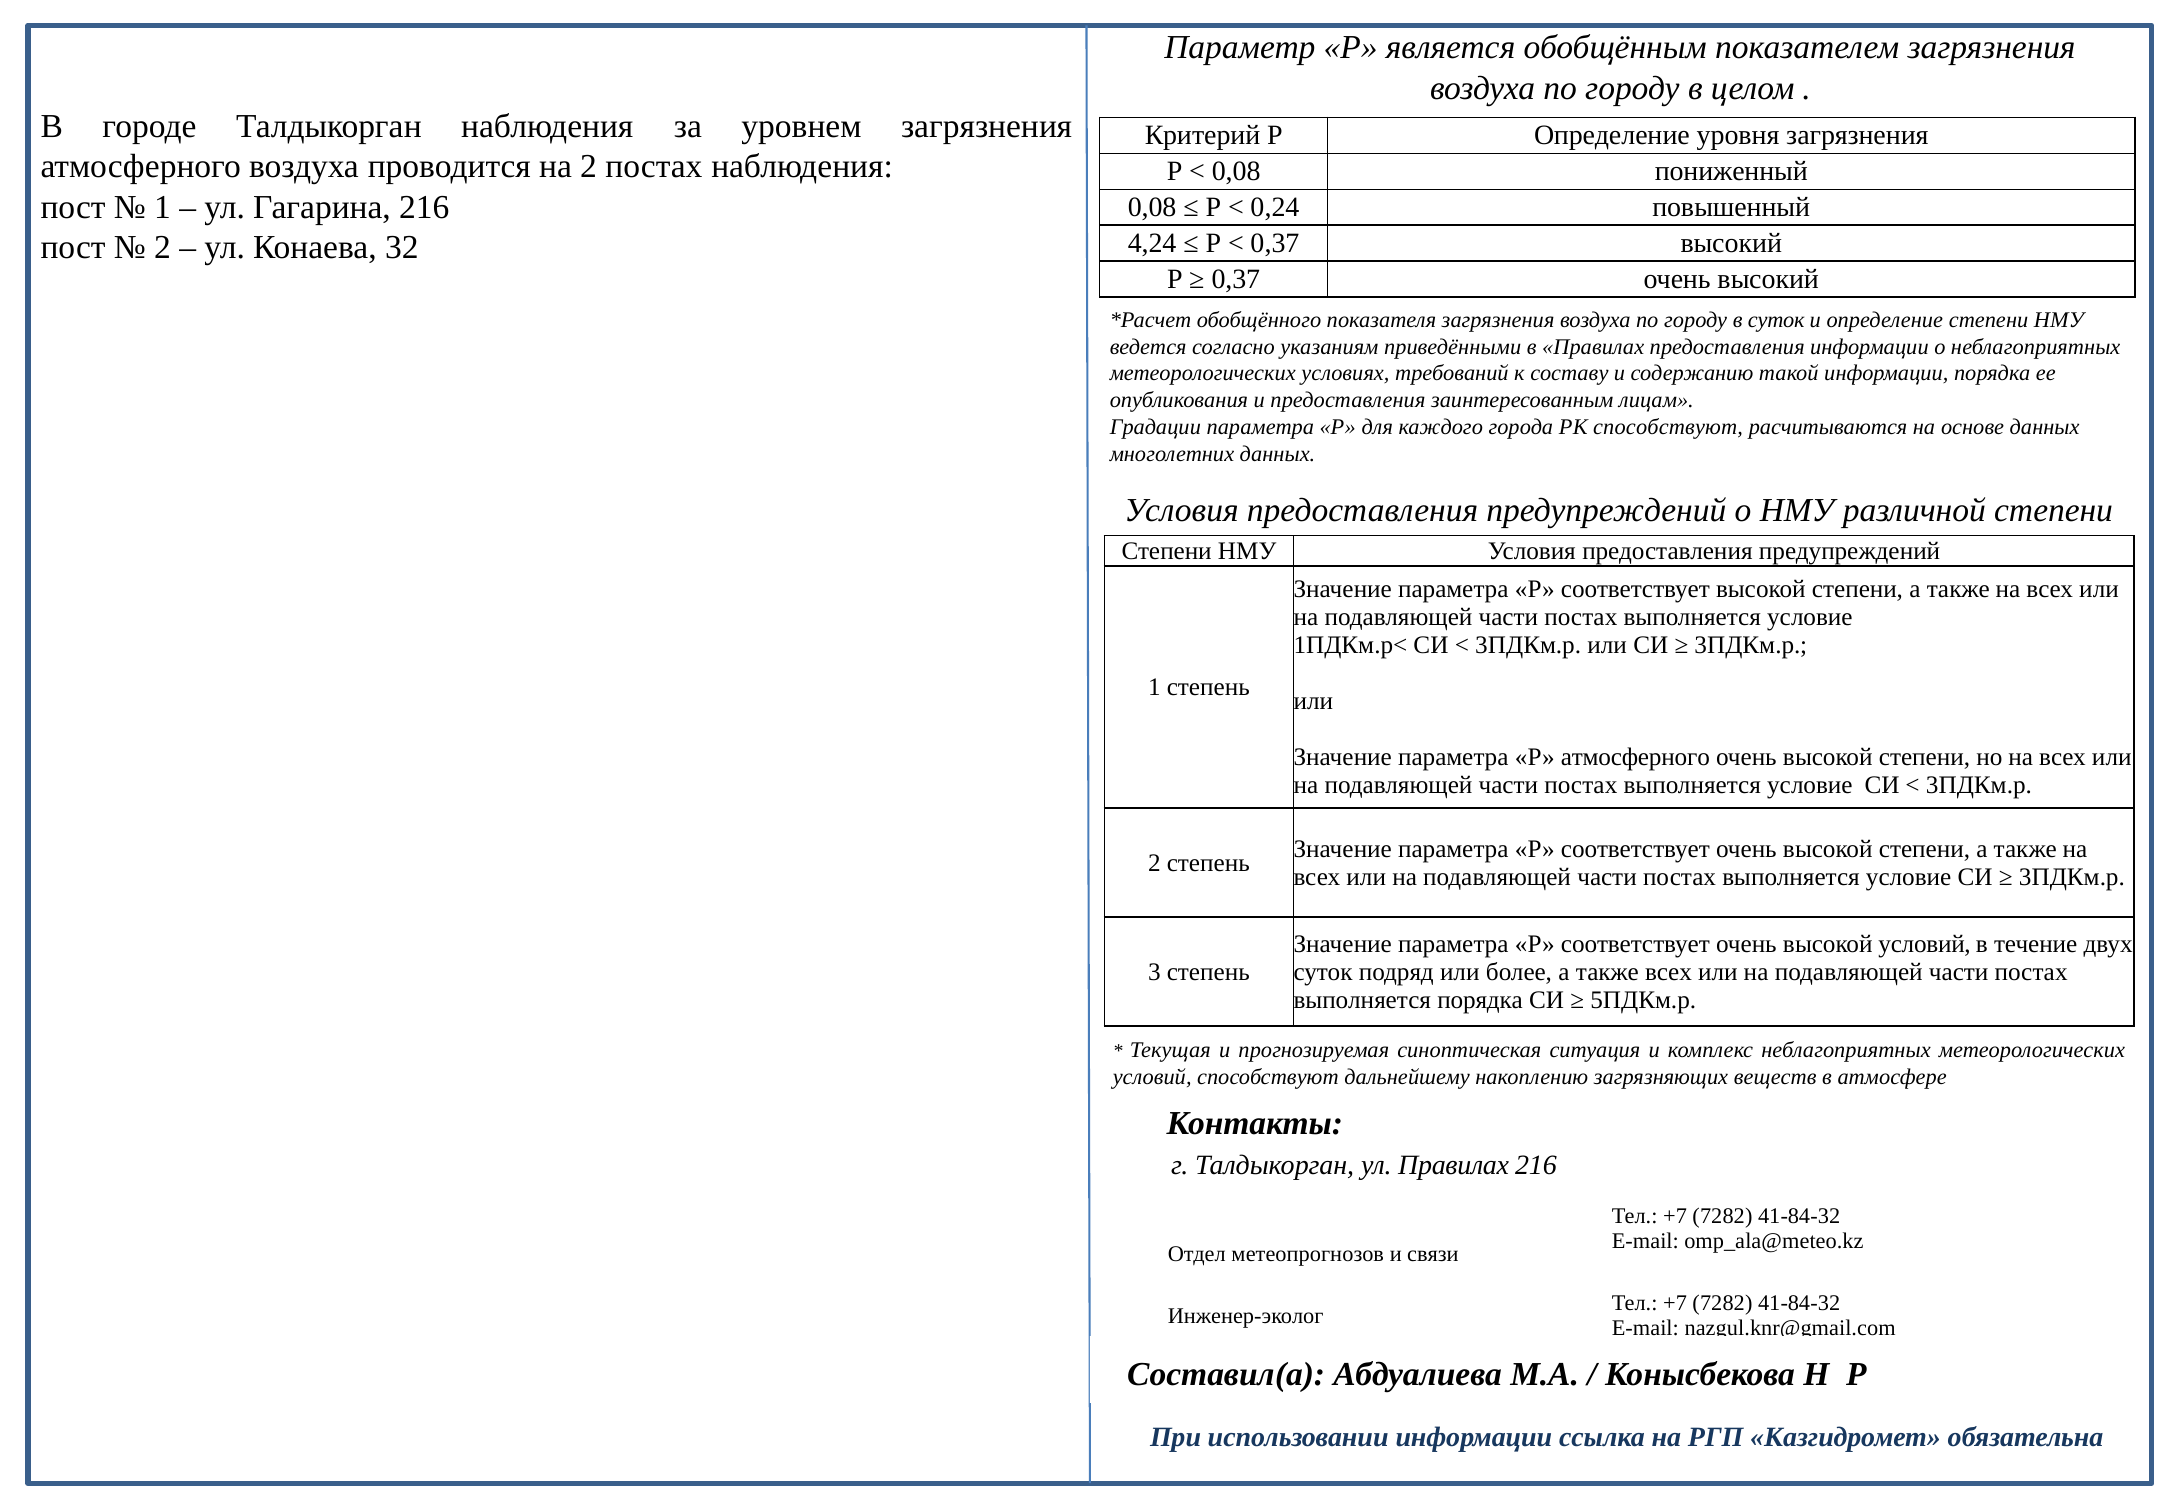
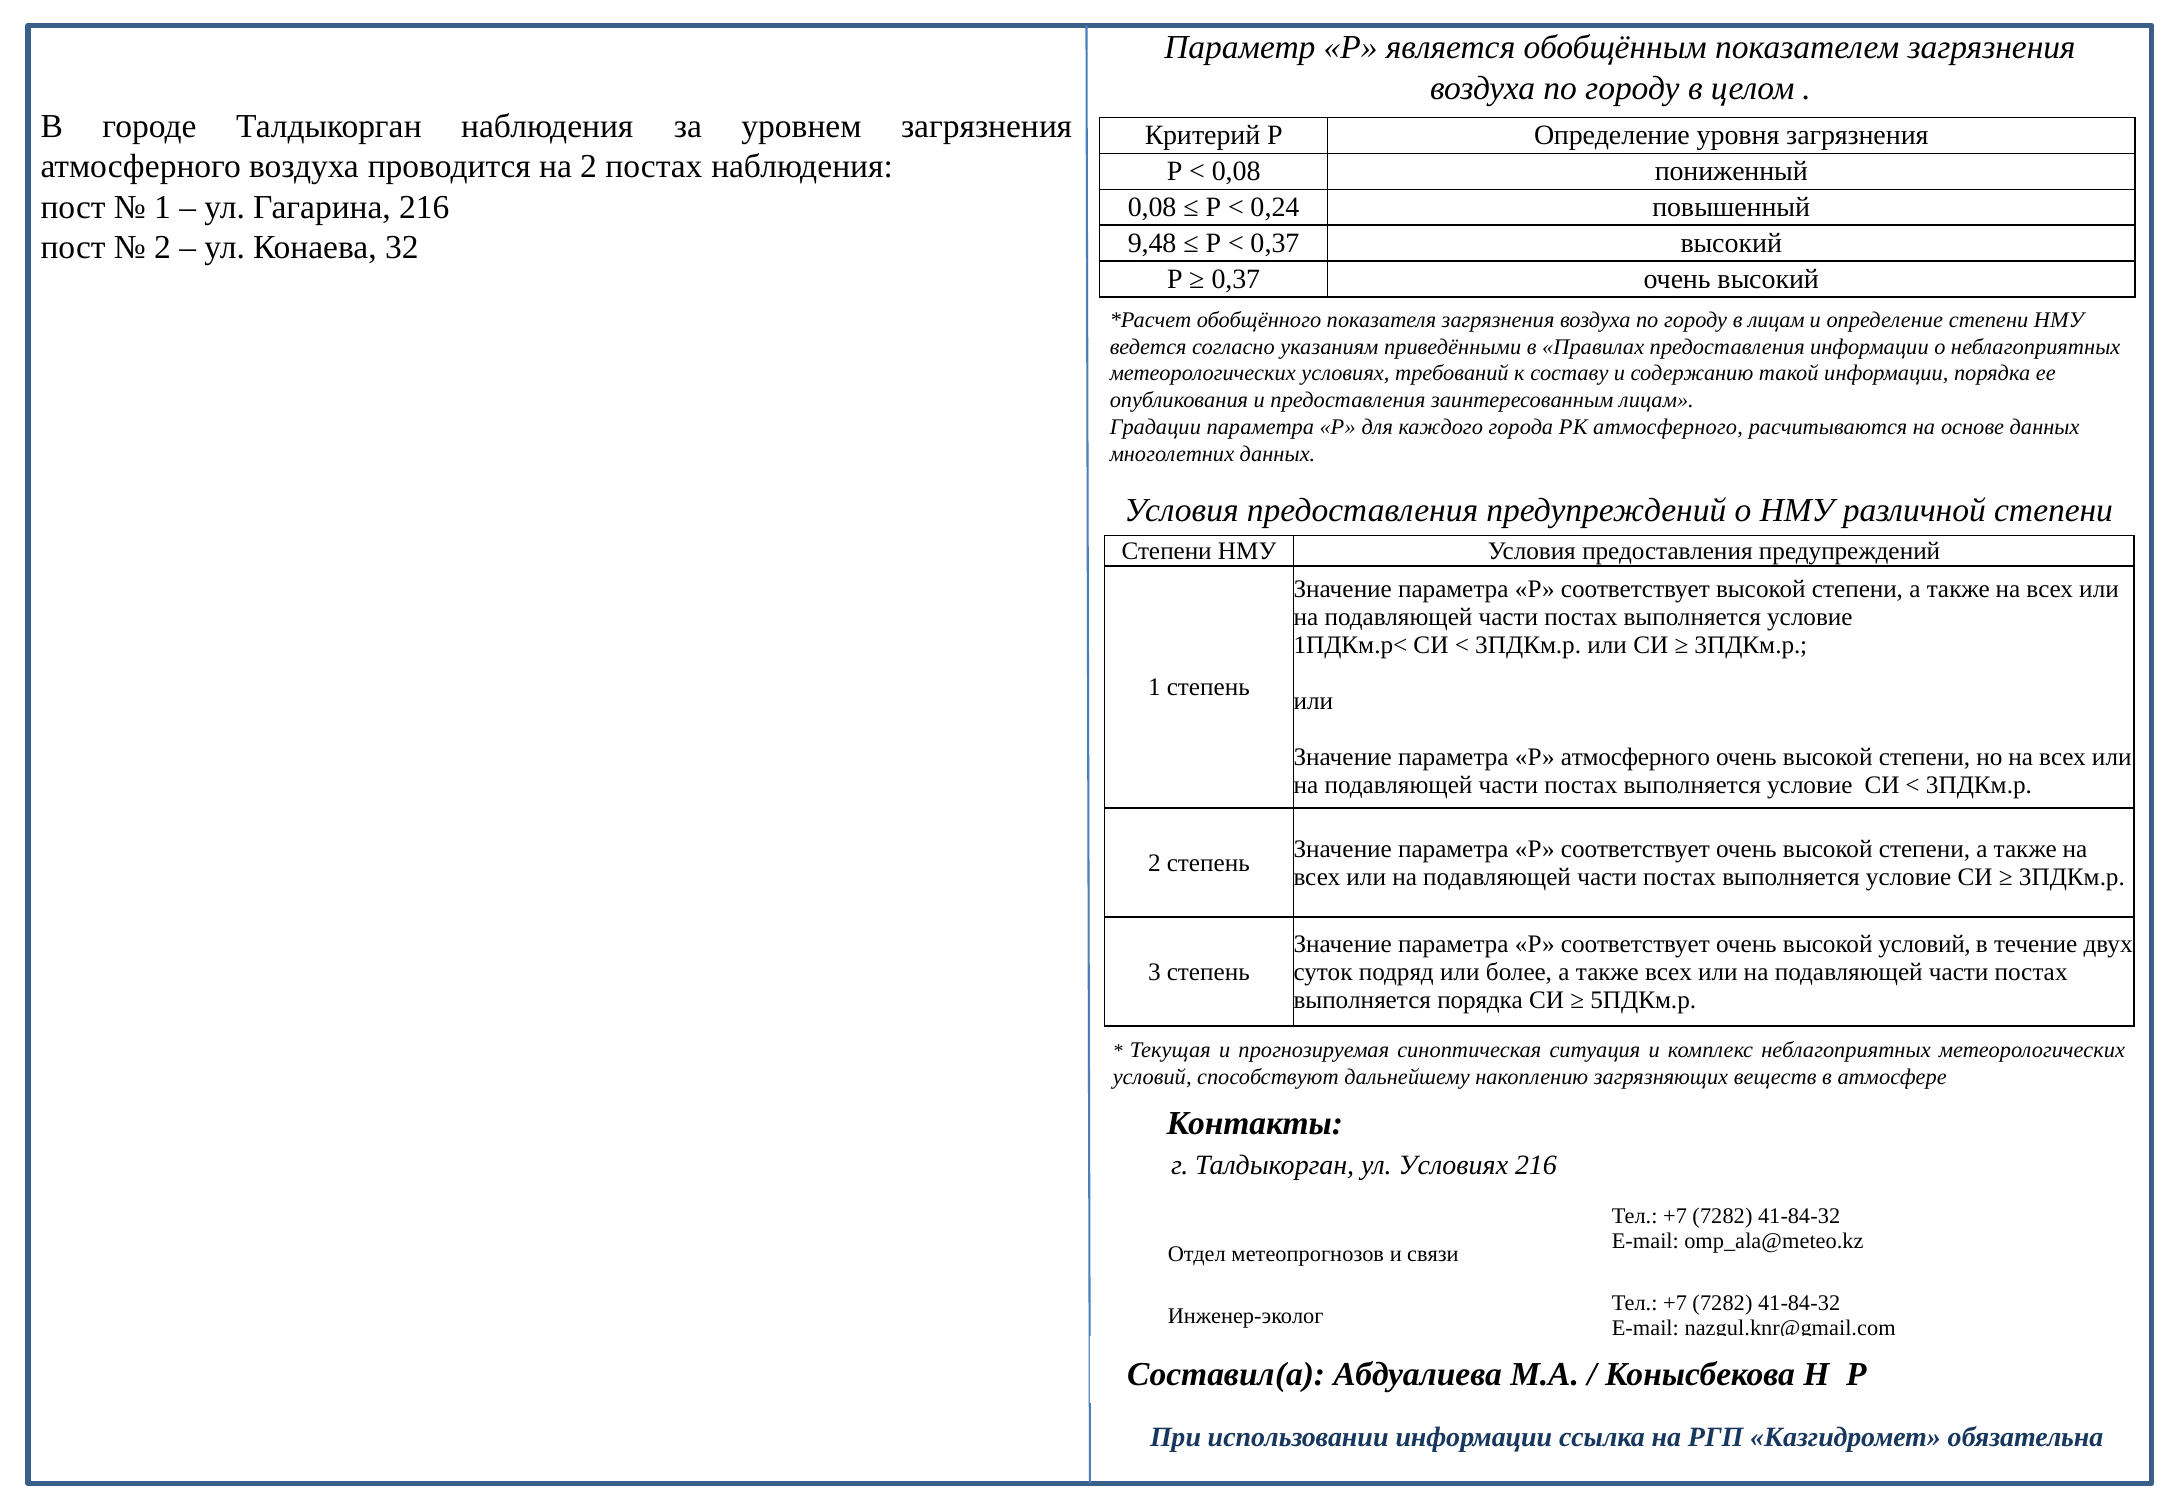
4,24: 4,24 -> 9,48 (1152, 243)
в суток: суток -> лицам (1776, 320)
РК способствуют: способствуют -> атмосферного (1668, 427)
ул Правилах: Правилах -> Условиях (1453, 1166)
